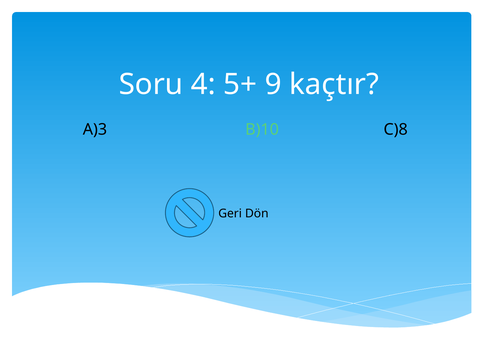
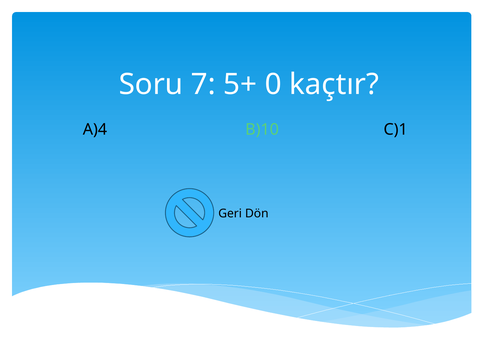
4: 4 -> 7 (203, 84)
9: 9 -> 0 (273, 84)
A)3: A)3 -> A)4 (95, 130)
C)8: C)8 -> C)1 (396, 130)
